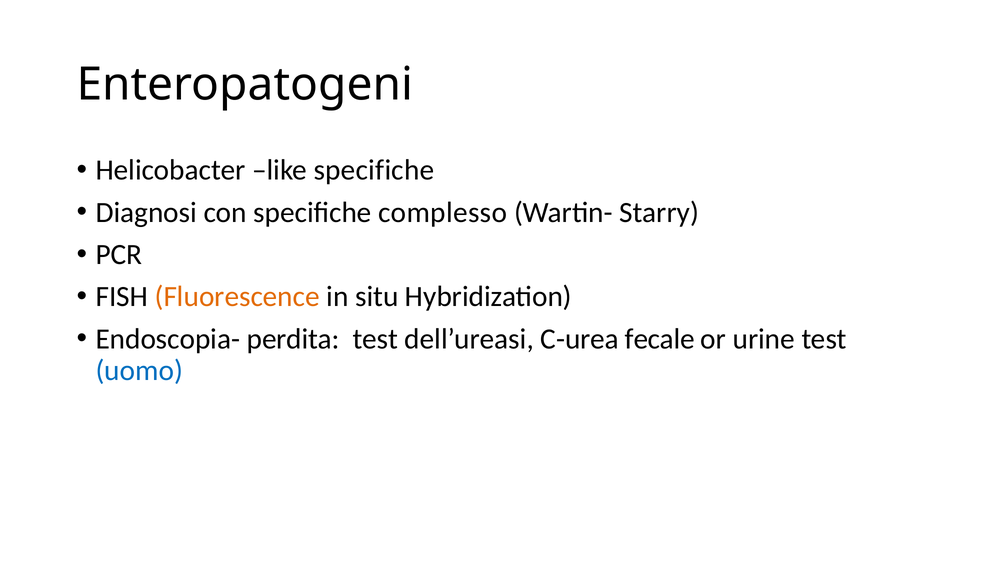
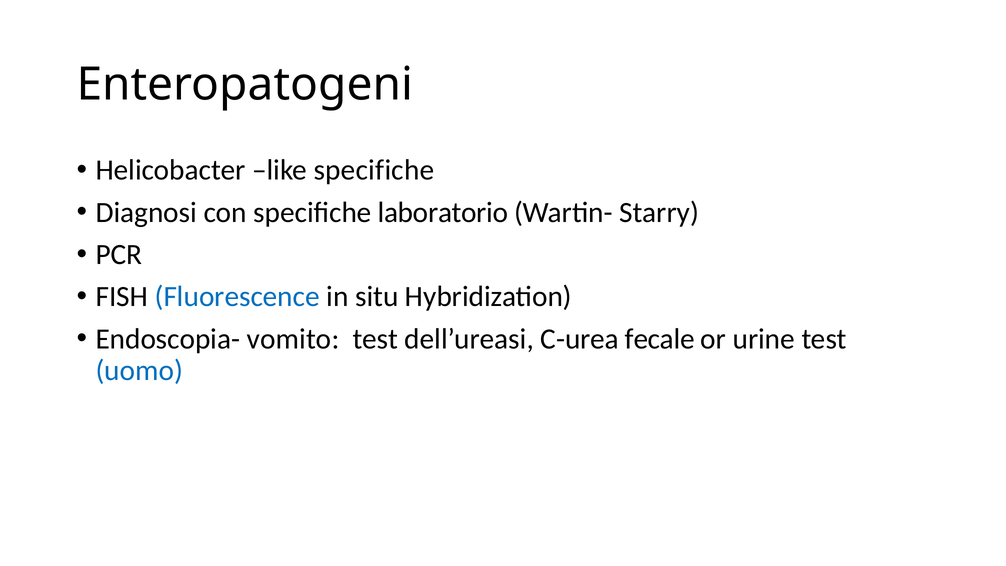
complesso: complesso -> laboratorio (443, 212)
Fluorescence colour: orange -> blue (237, 297)
perdita: perdita -> vomito (293, 339)
